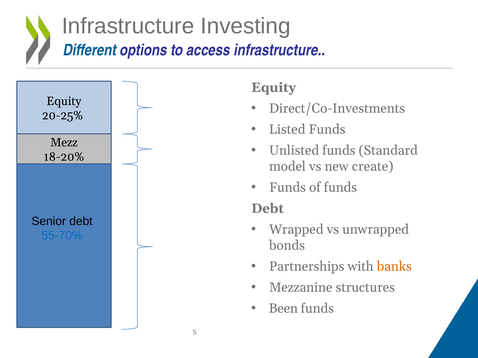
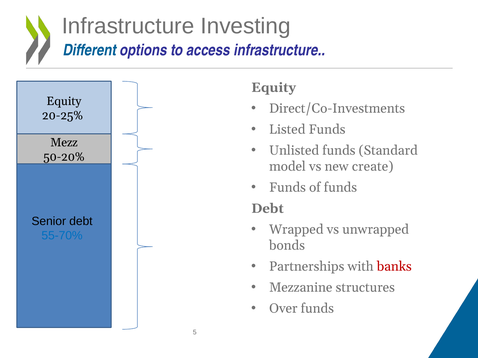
18-20%: 18-20% -> 50-20% (64, 157)
banks colour: orange -> red (394, 267)
Been: Been -> Over (283, 309)
